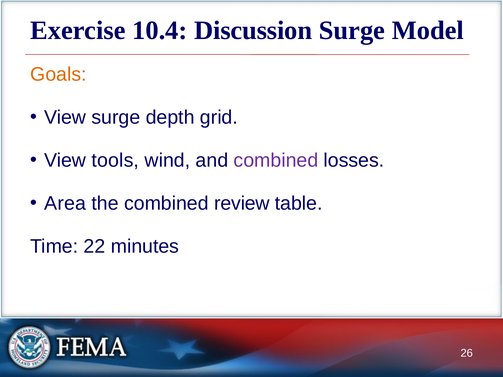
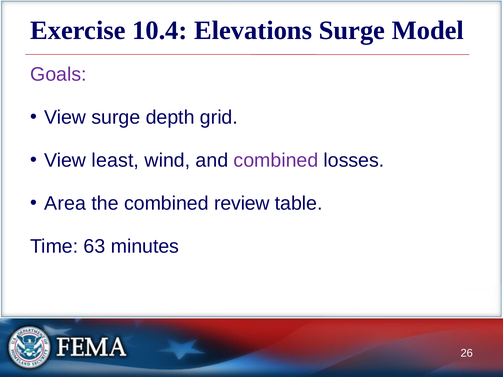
Discussion: Discussion -> Elevations (253, 30)
Goals colour: orange -> purple (58, 74)
tools: tools -> least (115, 161)
22: 22 -> 63 (94, 247)
